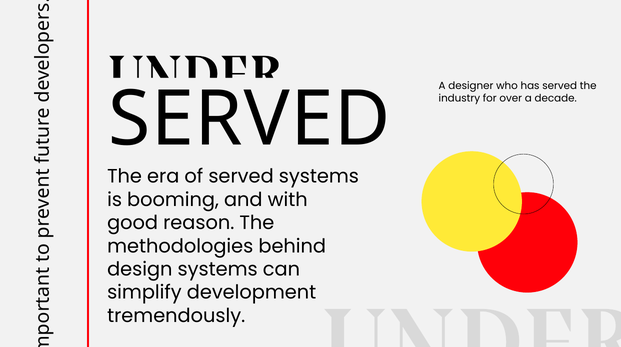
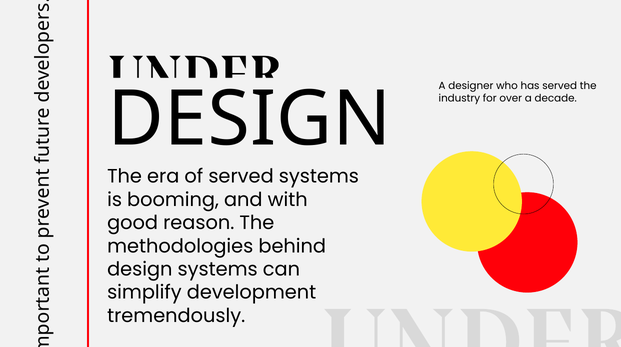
SERVED: SERVED -> DESIGN (250, 120)
